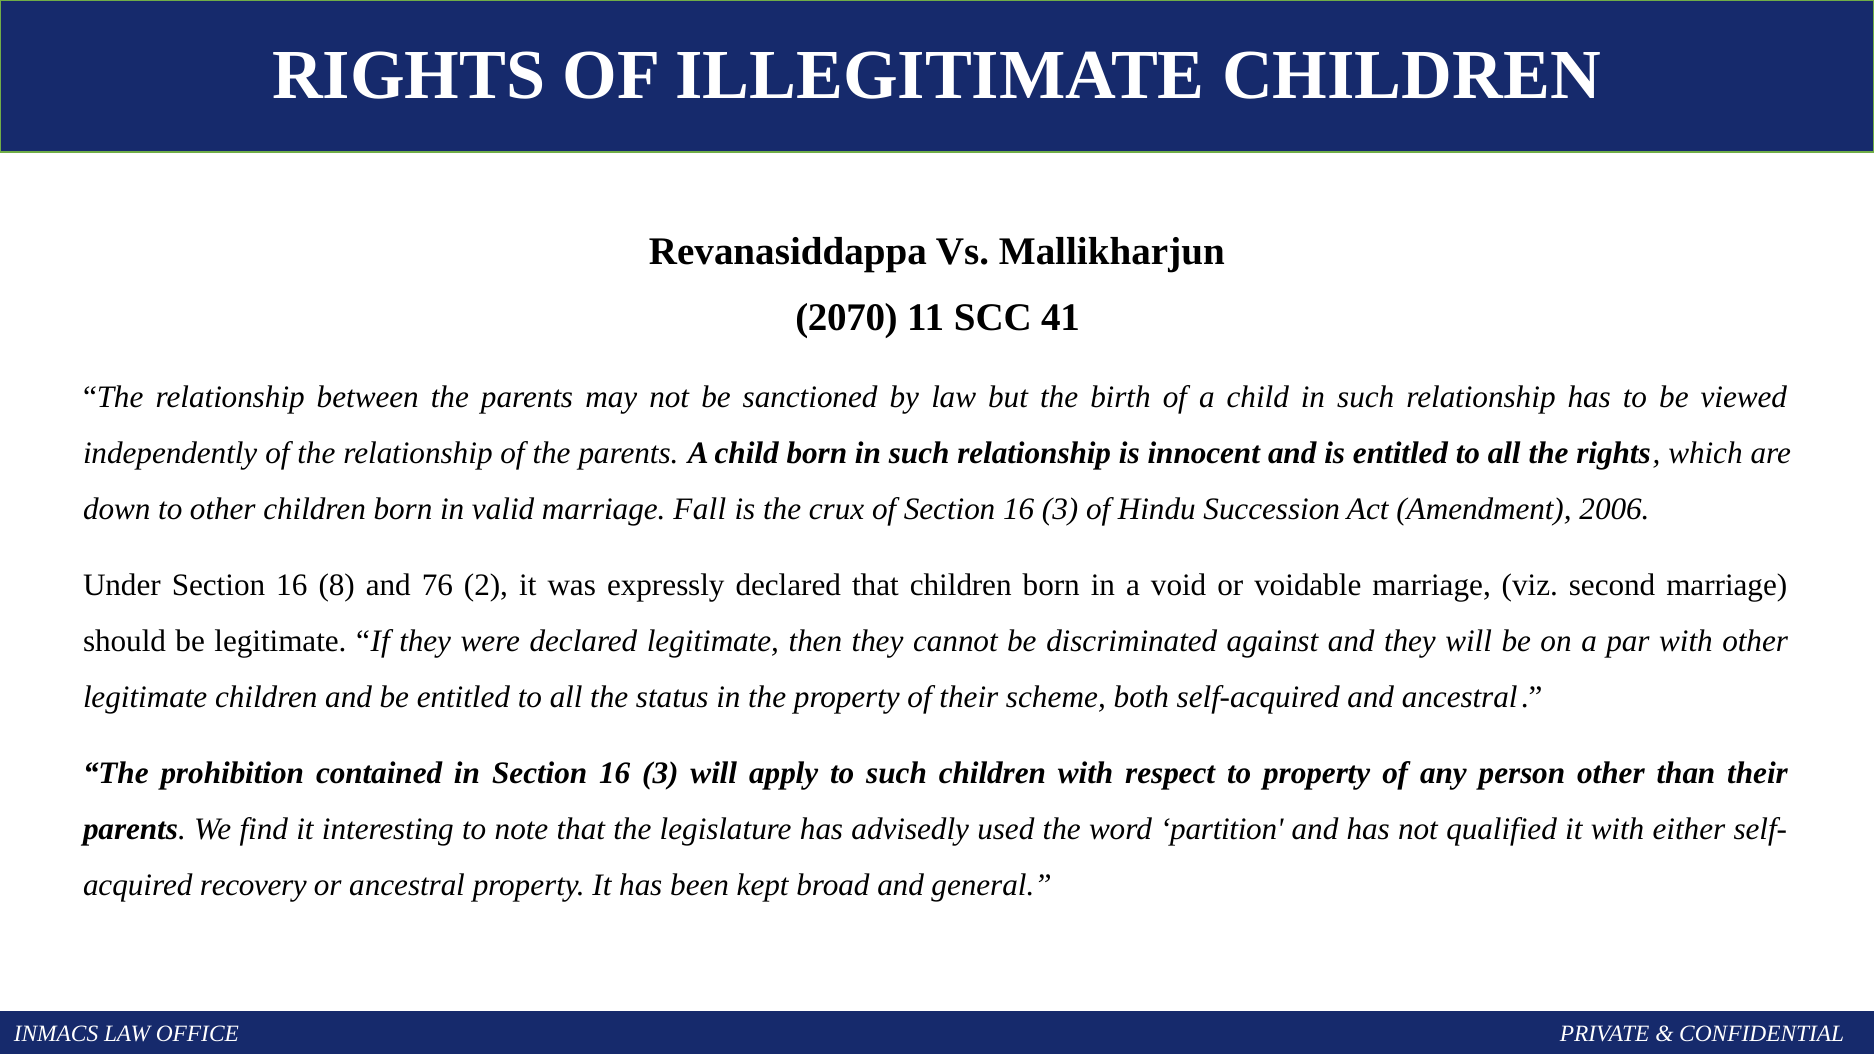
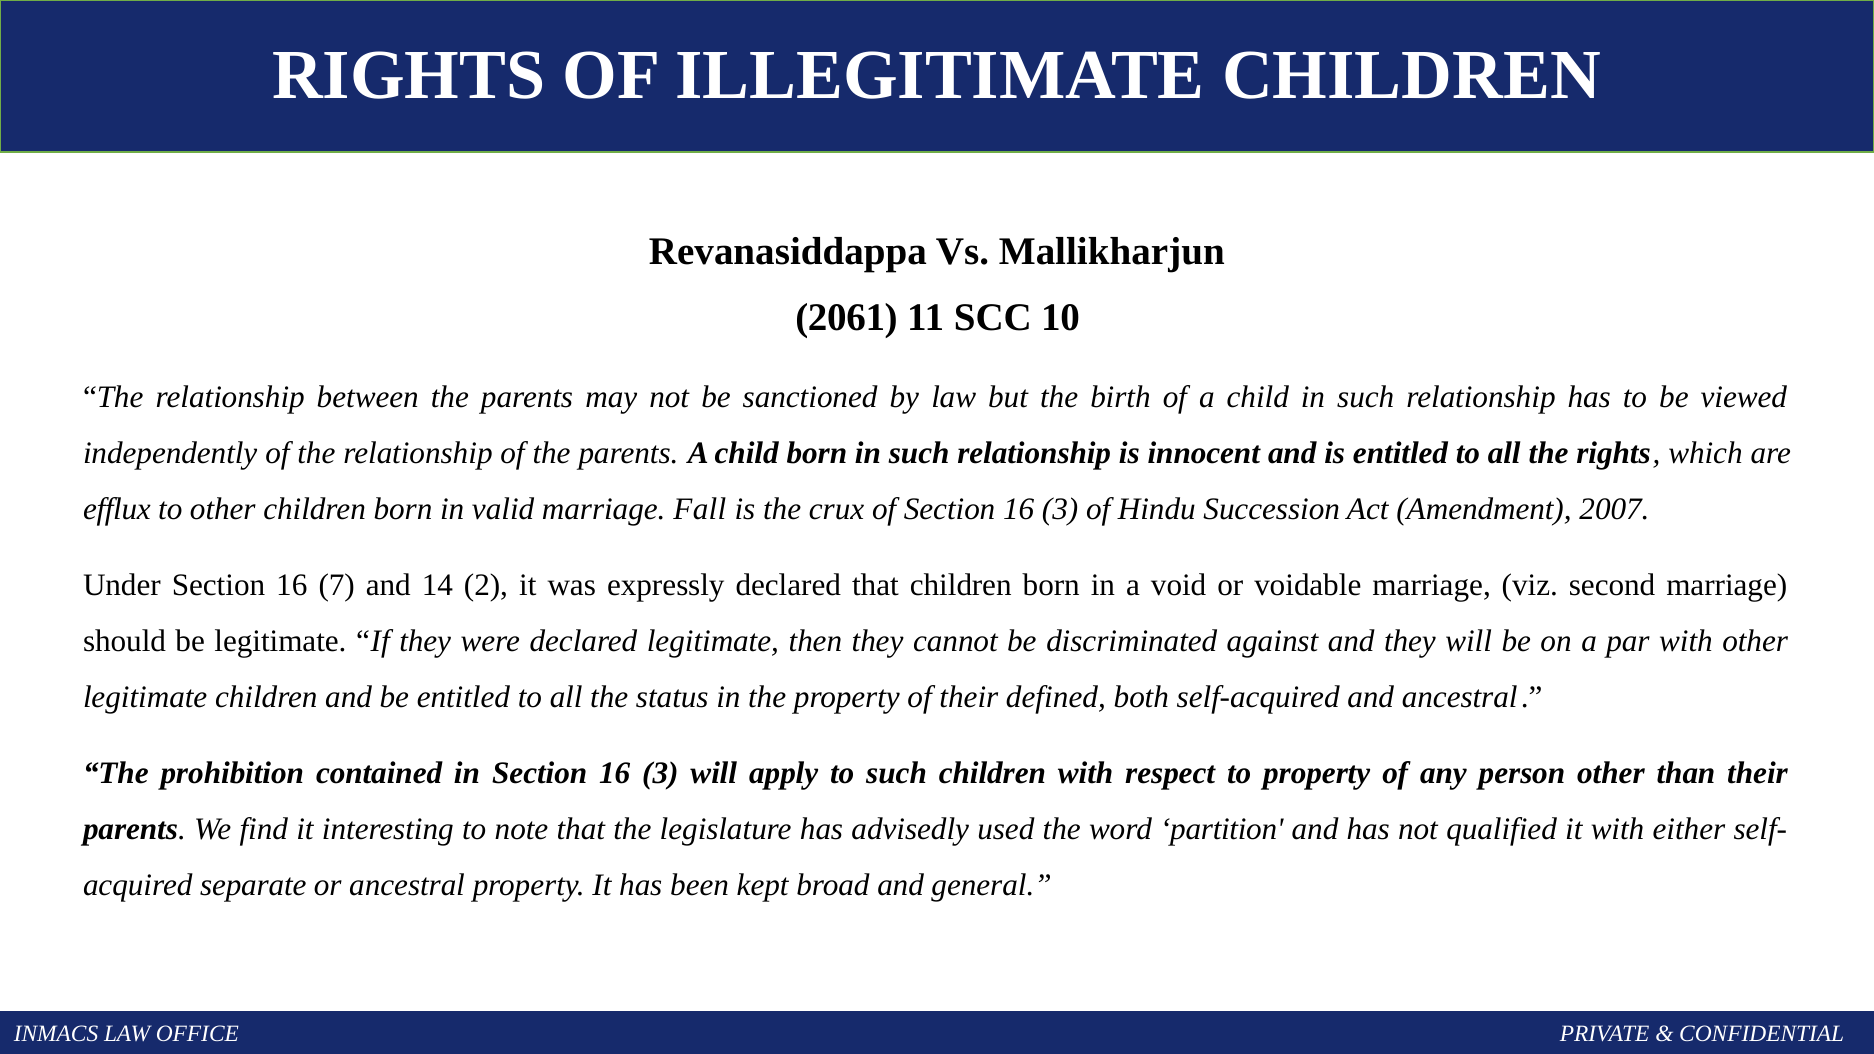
2070: 2070 -> 2061 (847, 318)
41: 41 -> 10 (1061, 318)
down: down -> efflux (117, 510)
2006: 2006 -> 2007 (1614, 510)
8: 8 -> 7 (337, 585)
76: 76 -> 14 (437, 585)
scheme: scheme -> defined (1056, 698)
recovery: recovery -> separate (253, 886)
